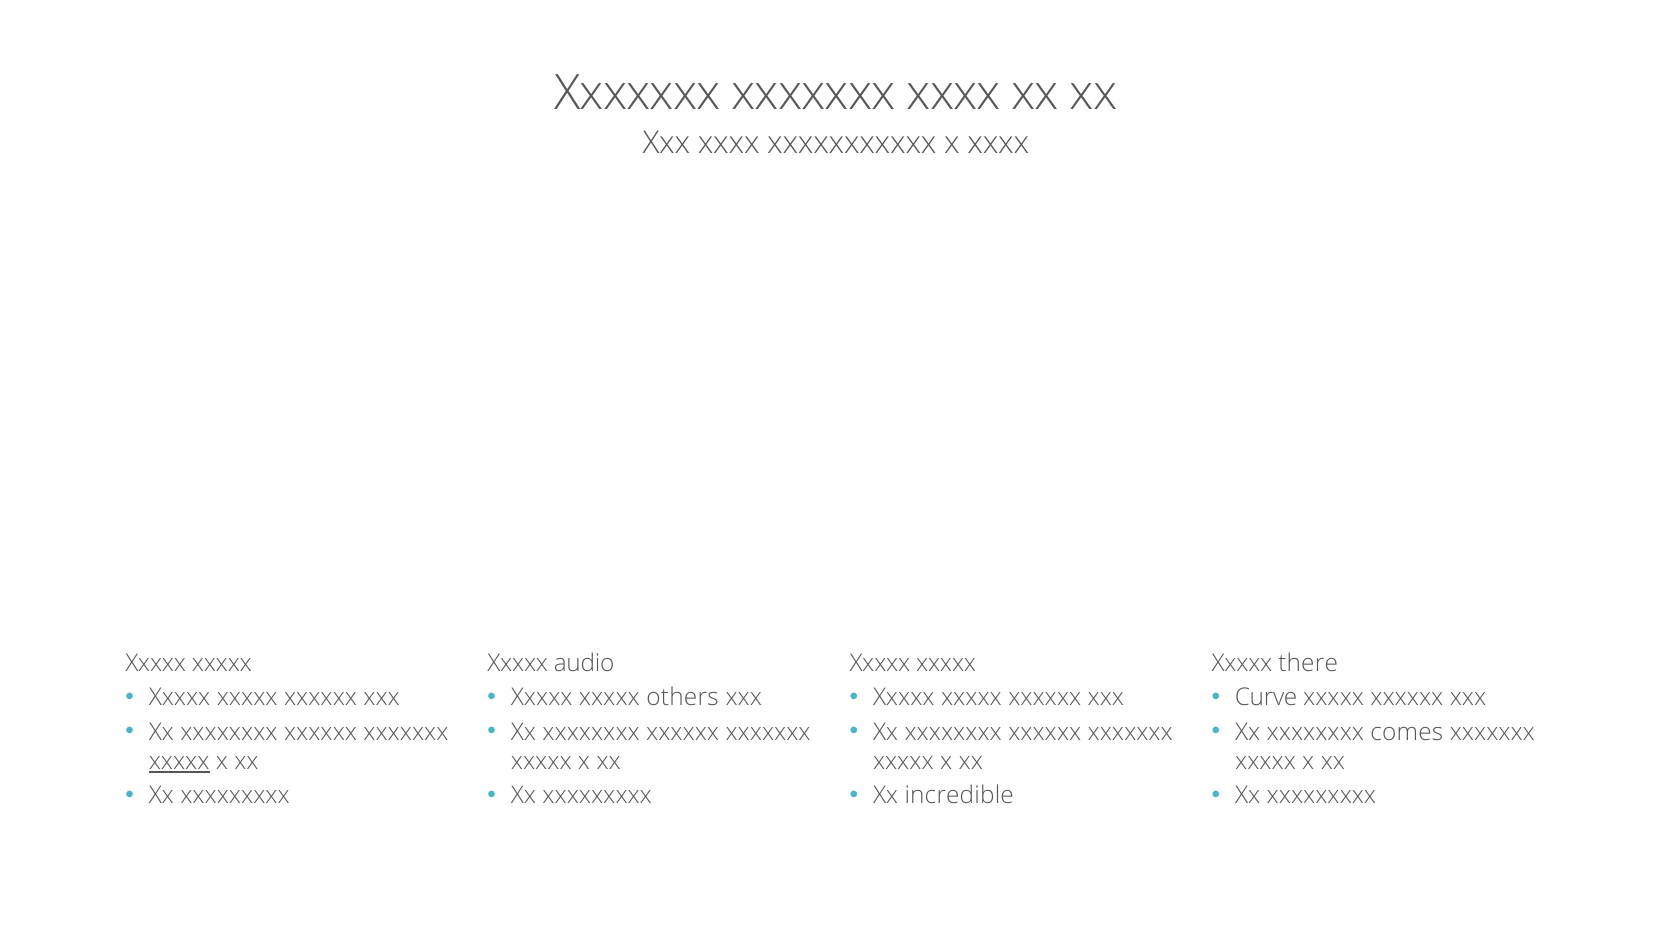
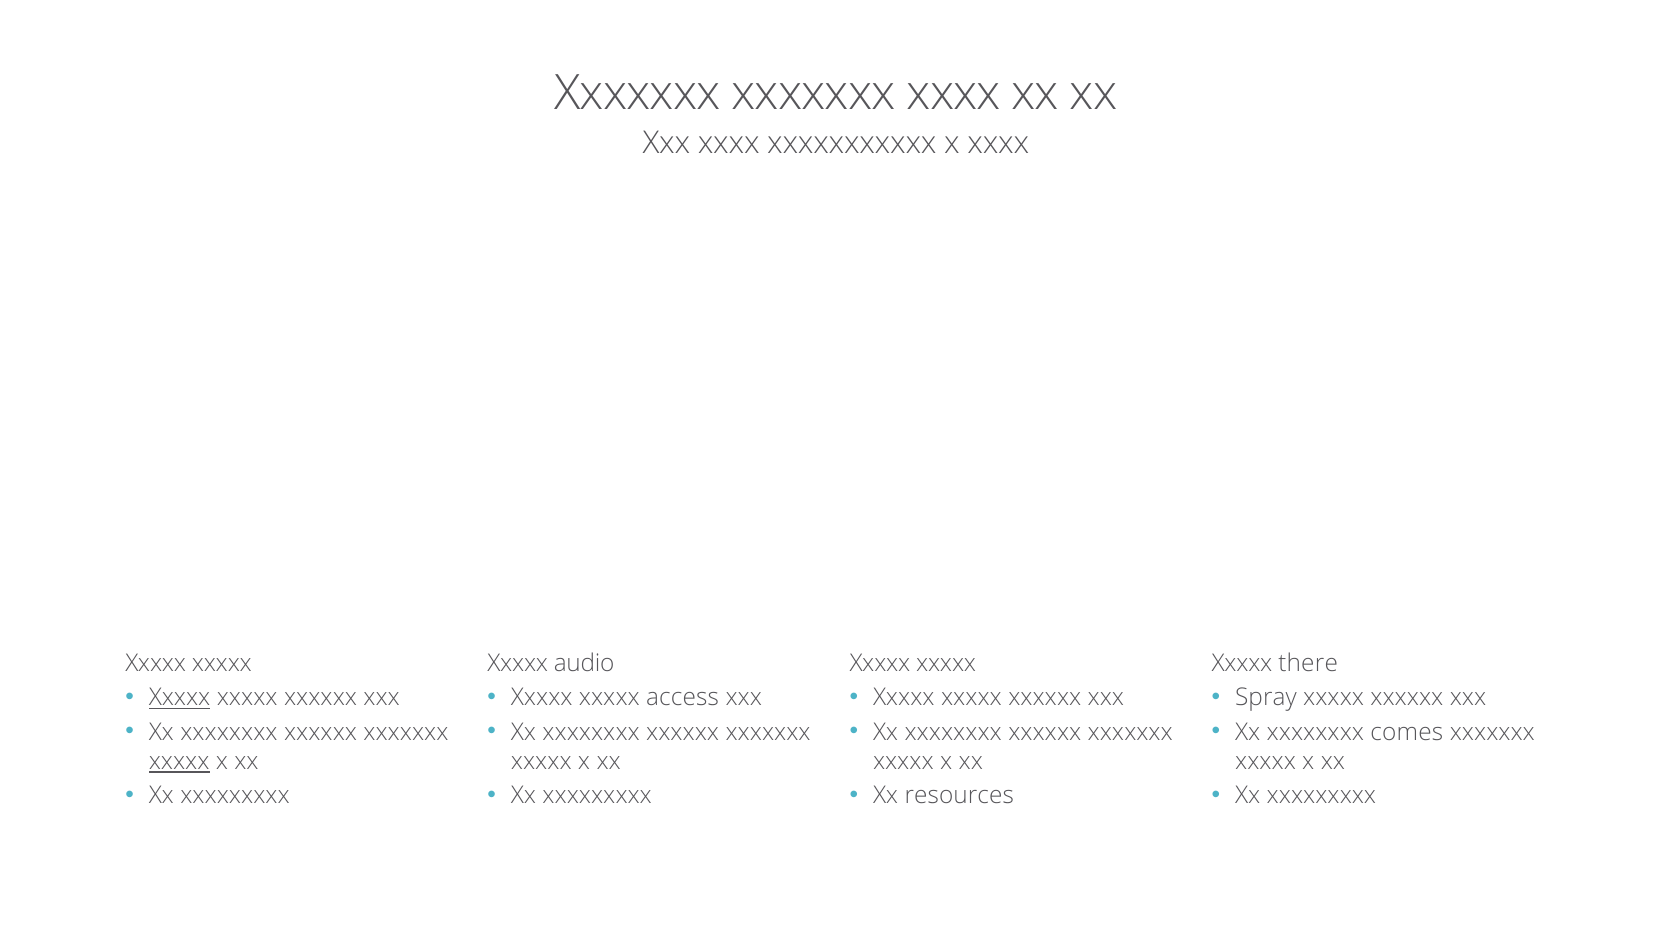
Xxxxx underline: none -> present (180, 697)
others: others -> access (683, 697)
Curve: Curve -> Spray (1266, 697)
incredible: incredible -> resources (959, 795)
